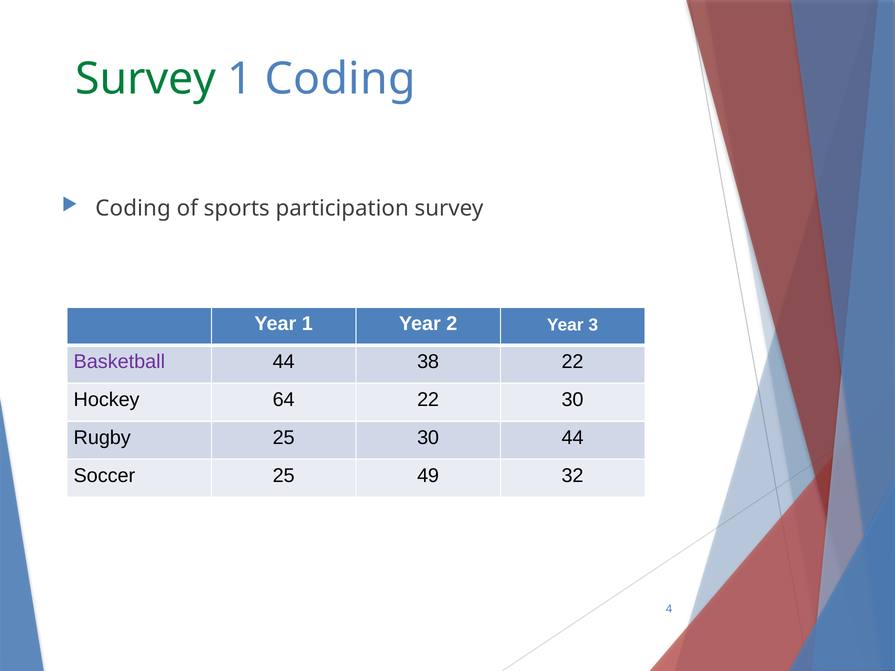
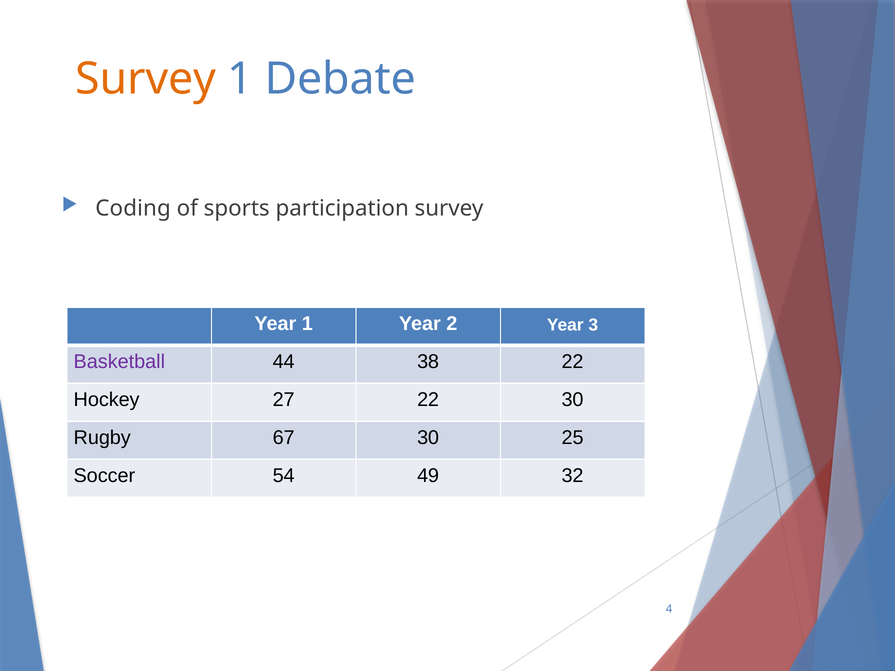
Survey colour: green -> orange (146, 79)
1 Coding: Coding -> Debate (340, 79)
64: 64 -> 27 (284, 400)
Rugby 25: 25 -> 67 (284, 438)
30 44: 44 -> 25 (573, 438)
Soccer 25: 25 -> 54 (284, 476)
